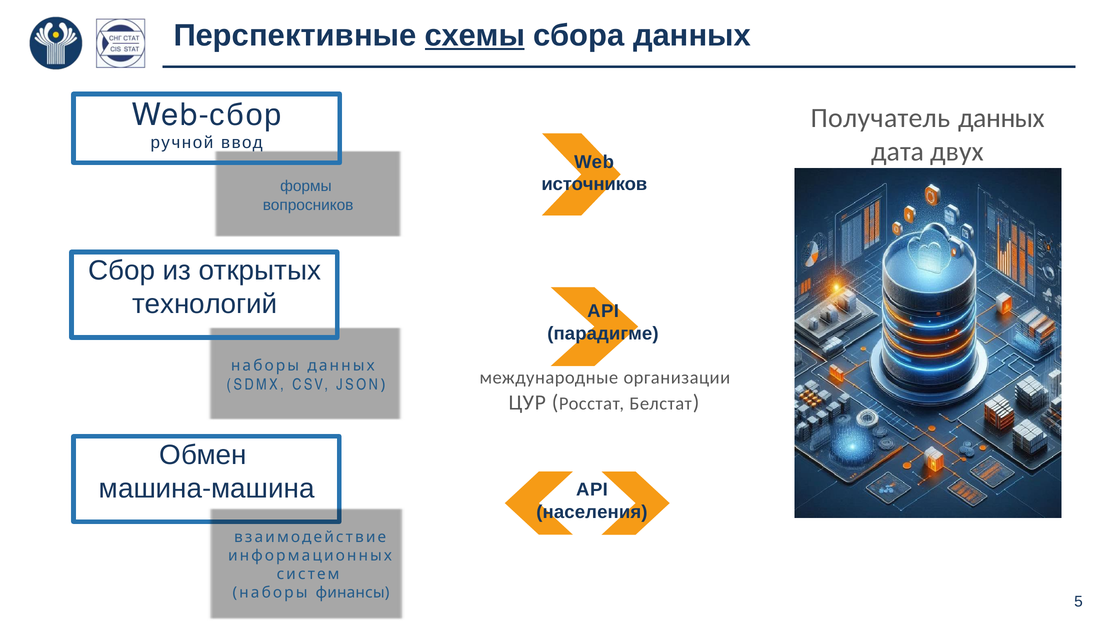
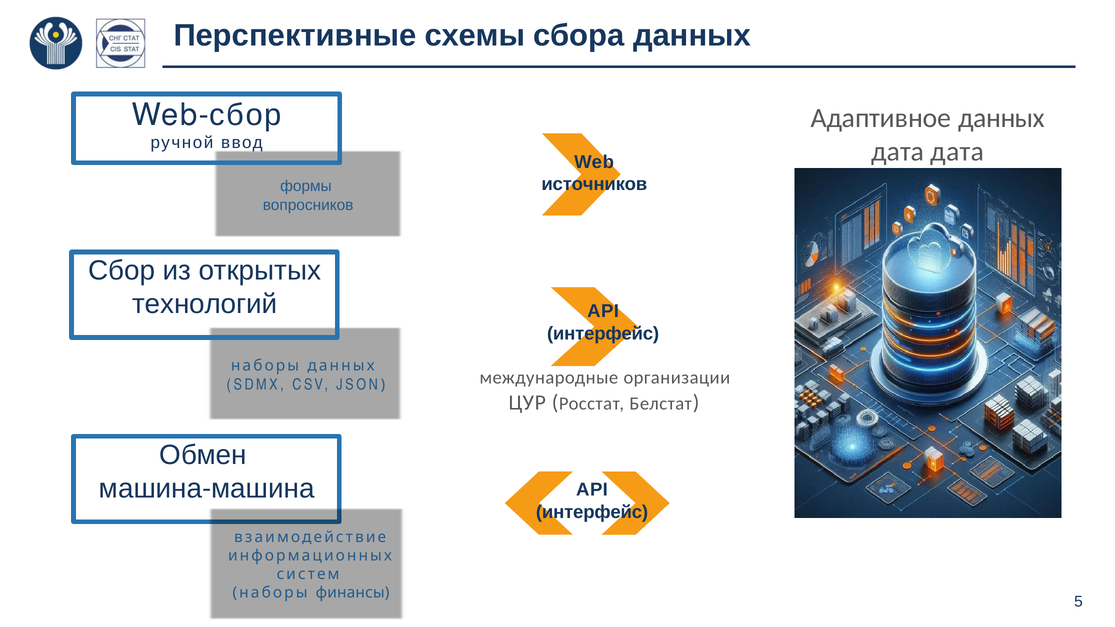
схемы underline: present -> none (475, 36)
Получатель: Получатель -> Адаптивное (881, 118)
дата двух: двух -> дата (957, 152)
парадигме: парадигме -> интерфейс (603, 334)
населения: населения -> интерфейс (592, 512)
